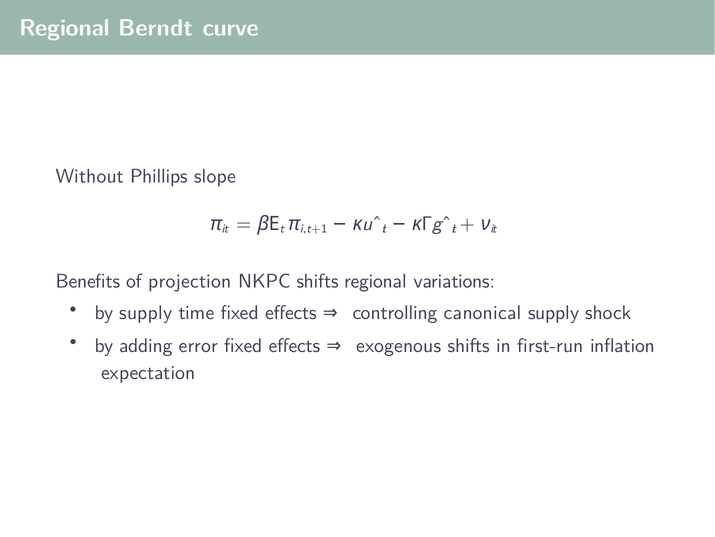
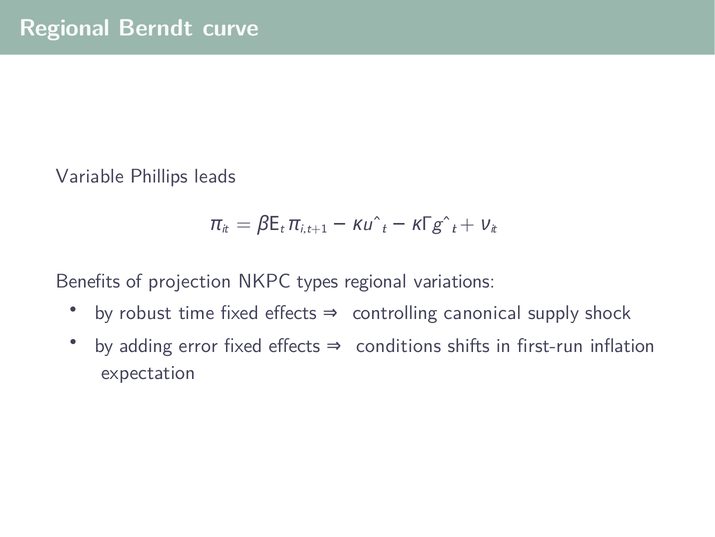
Without: Without -> Variable (90, 176)
slope: slope -> leads (215, 176)
NKPC shifts: shifts -> types (318, 281)
by supply: supply -> robust (146, 313)
exogenous: exogenous -> conditions (399, 345)
